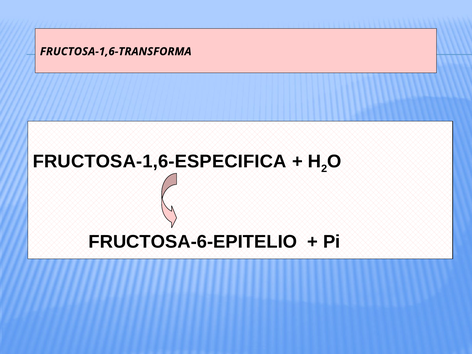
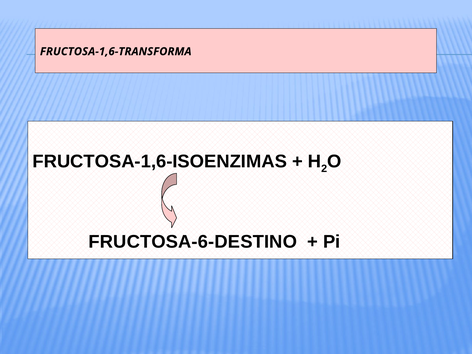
FRUCTOSA-1,6-ESPECIFICA: FRUCTOSA-1,6-ESPECIFICA -> FRUCTOSA-1,6-ISOENZIMAS (160, 162)
FRUCTOSA-6-EPITELIO: FRUCTOSA-6-EPITELIO -> FRUCTOSA-6-DESTINO (193, 242)
